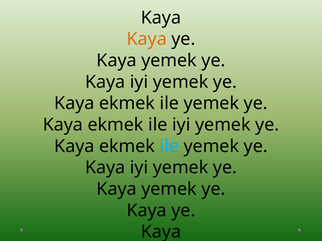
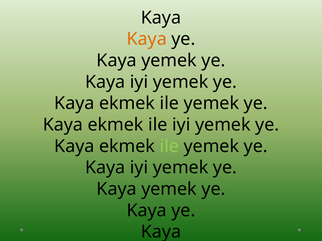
ile colour: light blue -> light green (169, 146)
